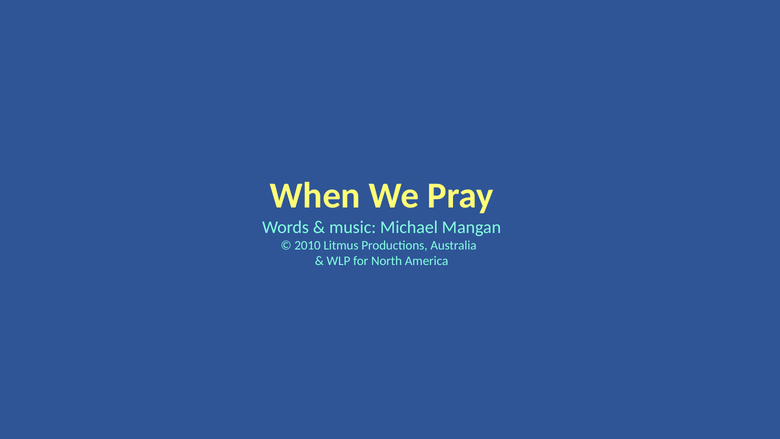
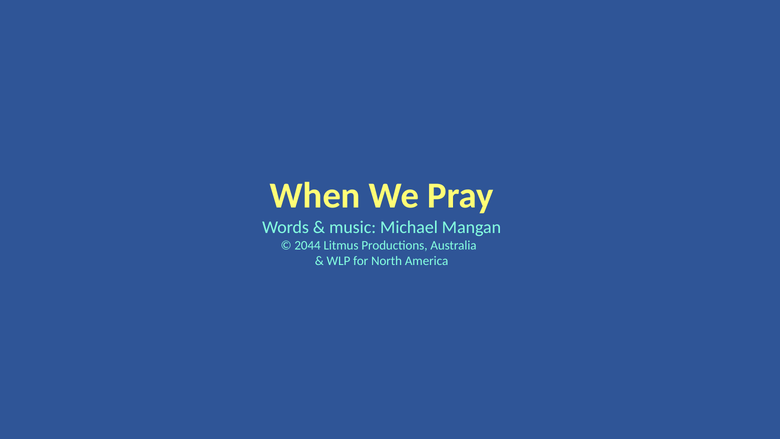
2010: 2010 -> 2044 (308, 245)
